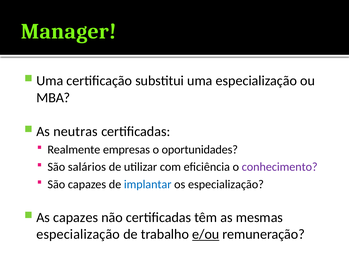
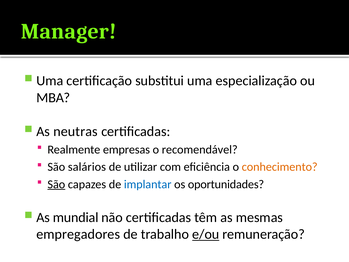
oportunidades: oportunidades -> recomendável (200, 150)
conhecimento colour: purple -> orange (280, 167)
São underline: none -> present (56, 184)
os especialização: especialização -> oportunidades (226, 184)
As capazes: capazes -> mundial (76, 217)
especialização: especialização -> empregadores (78, 234)
